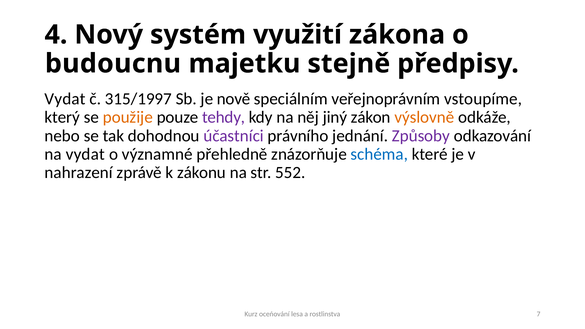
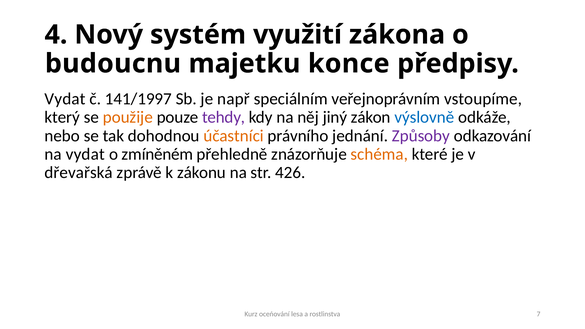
stejně: stejně -> konce (349, 64)
315/1997: 315/1997 -> 141/1997 (138, 99)
nově: nově -> např (233, 99)
výslovně colour: orange -> blue (424, 117)
účastníci colour: purple -> orange (234, 136)
významné: významné -> zmíněném (157, 154)
schéma colour: blue -> orange (379, 154)
nahrazení: nahrazení -> dřevařská (79, 173)
552: 552 -> 426 (290, 173)
